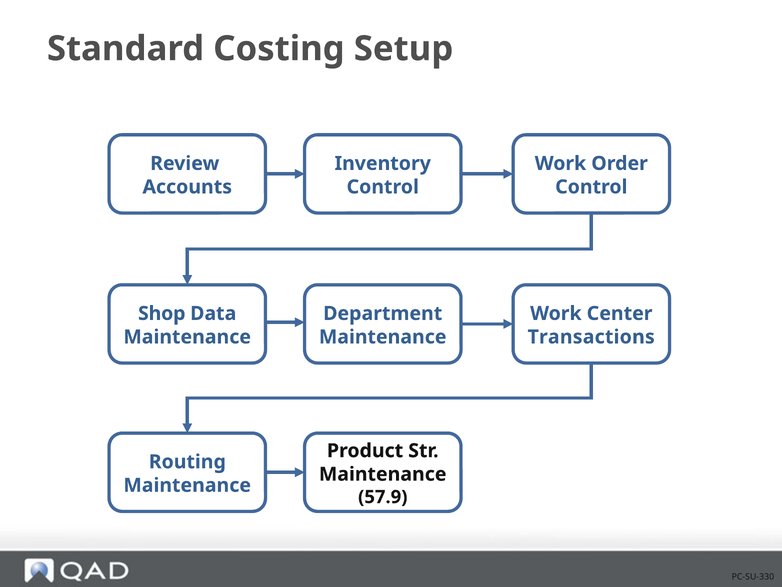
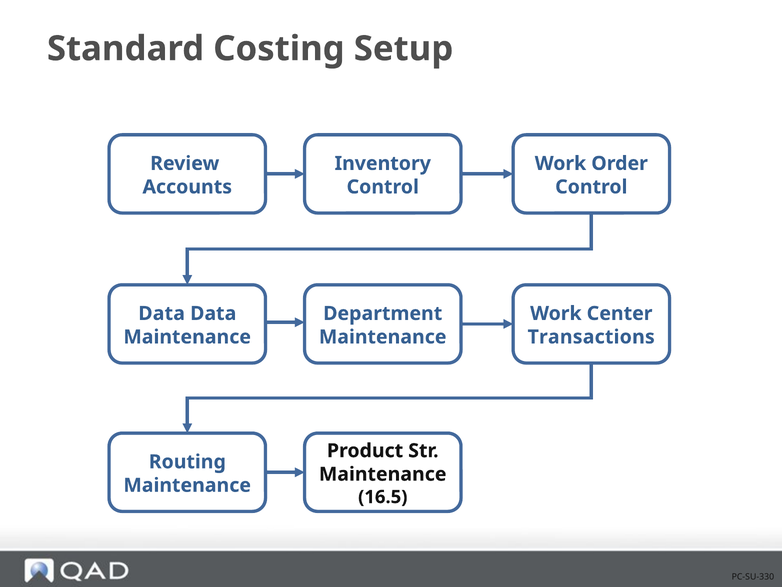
Shop: Shop -> Data (162, 313)
57.9: 57.9 -> 16.5 (383, 497)
